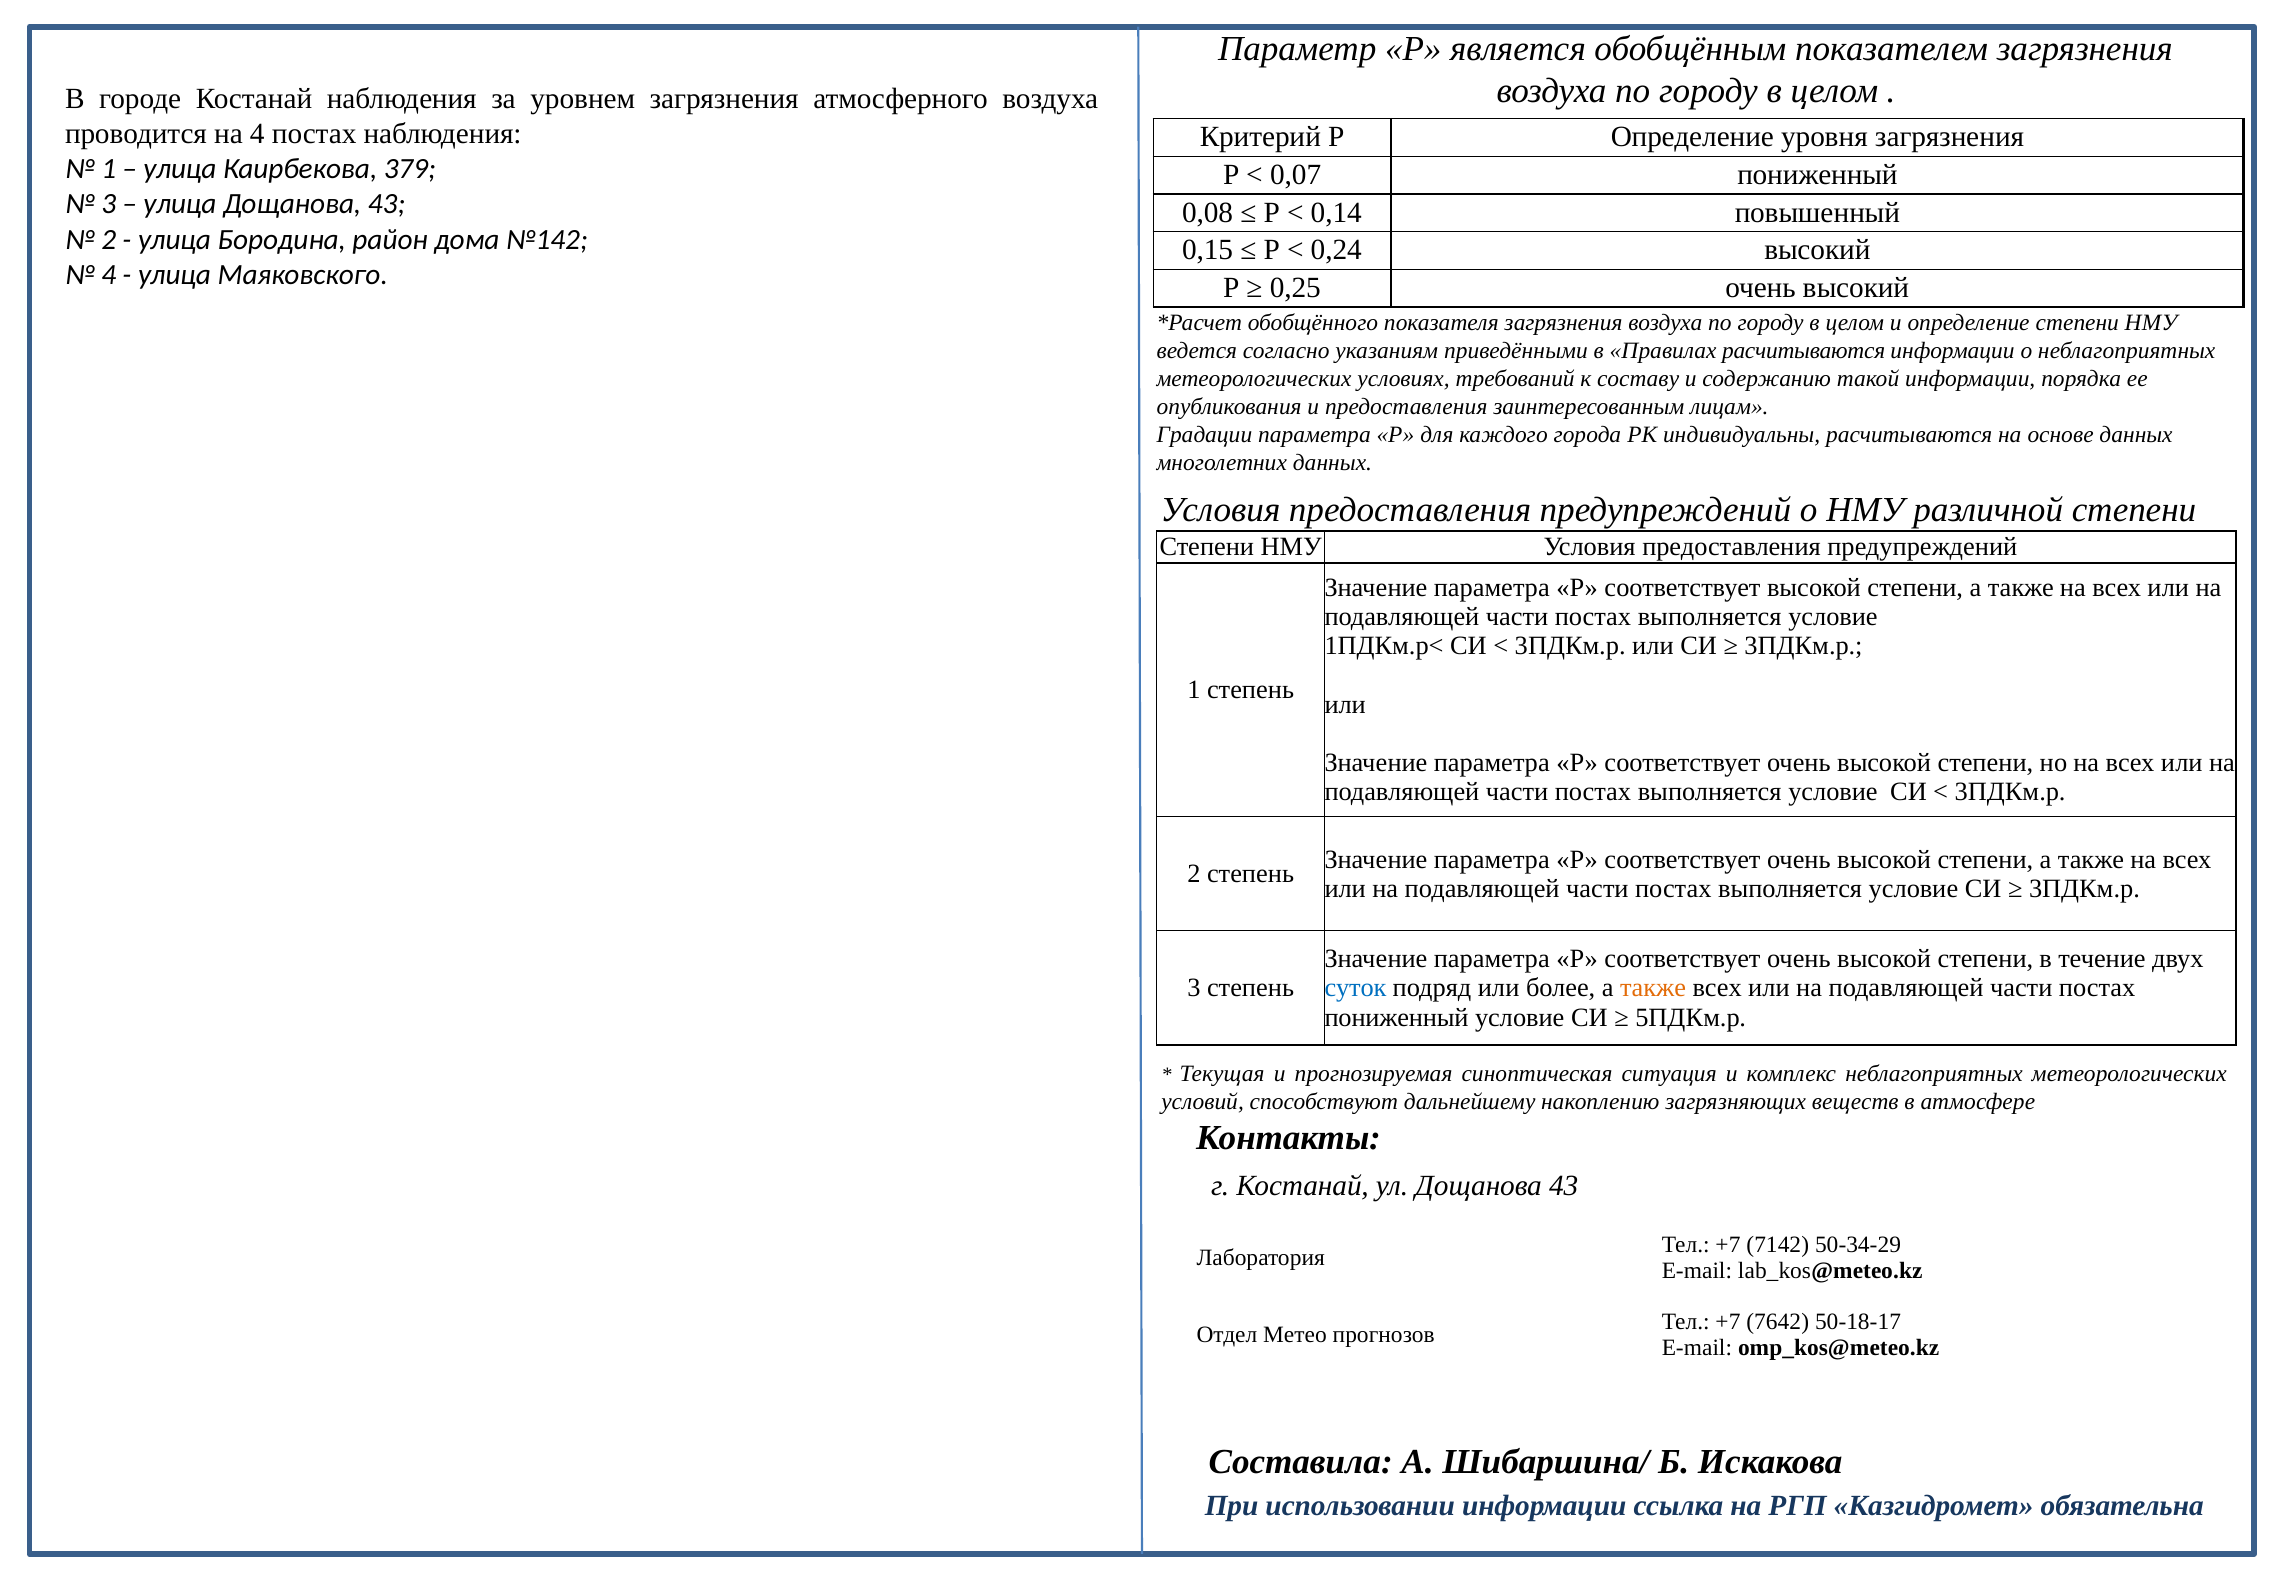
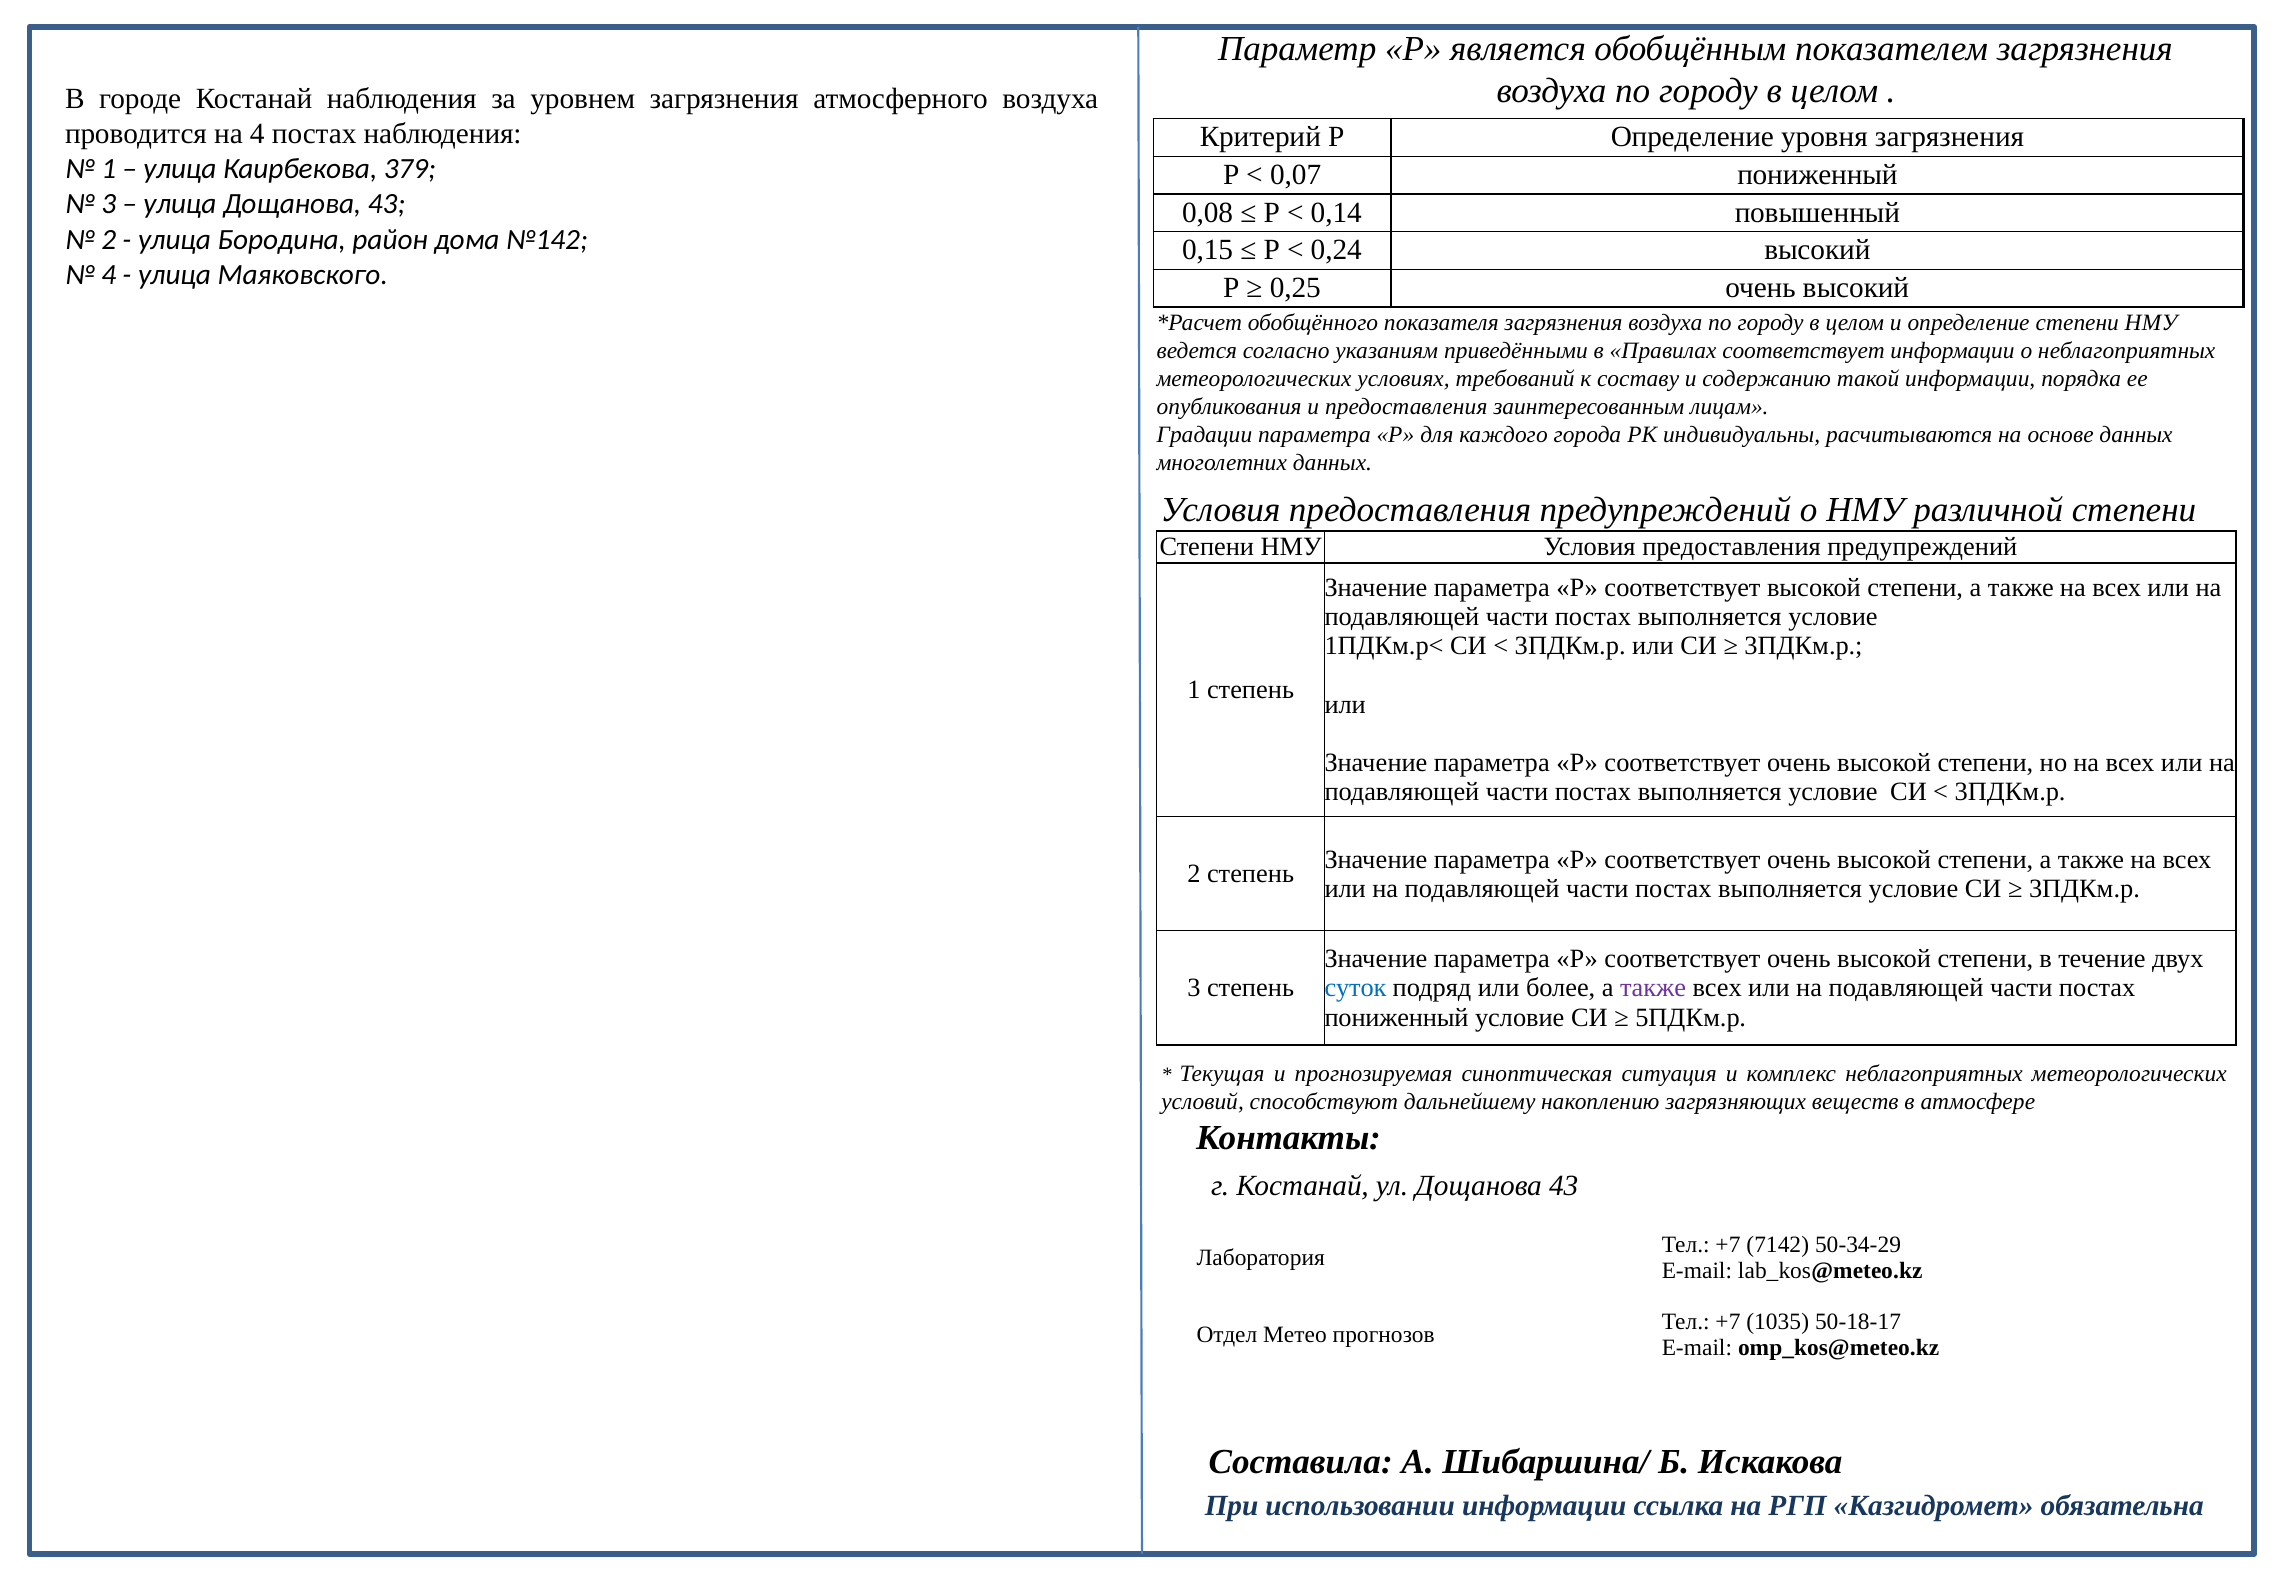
Правилах расчитываются: расчитываются -> соответствует (1804, 351)
также colour: orange -> purple (1653, 988)
7642: 7642 -> 1035 (1778, 1322)
